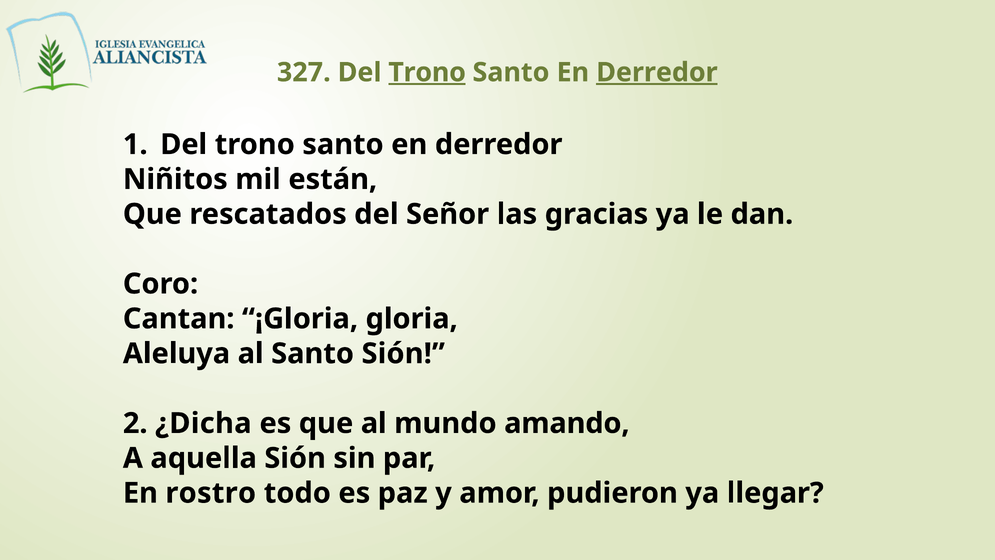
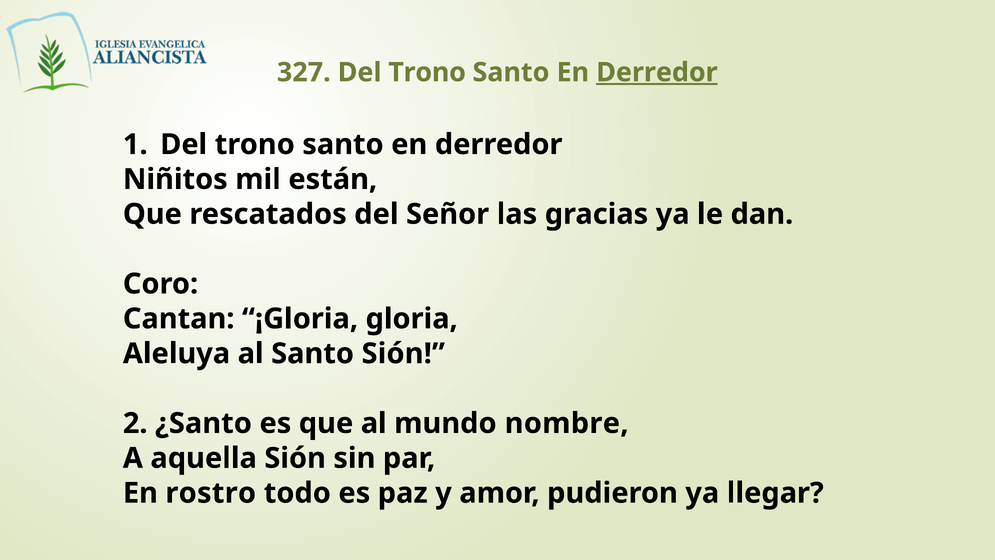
Trono underline: present -> none (427, 72)
¿Dicha: ¿Dicha -> ¿Santo (203, 423)
amando: amando -> nombre (567, 423)
